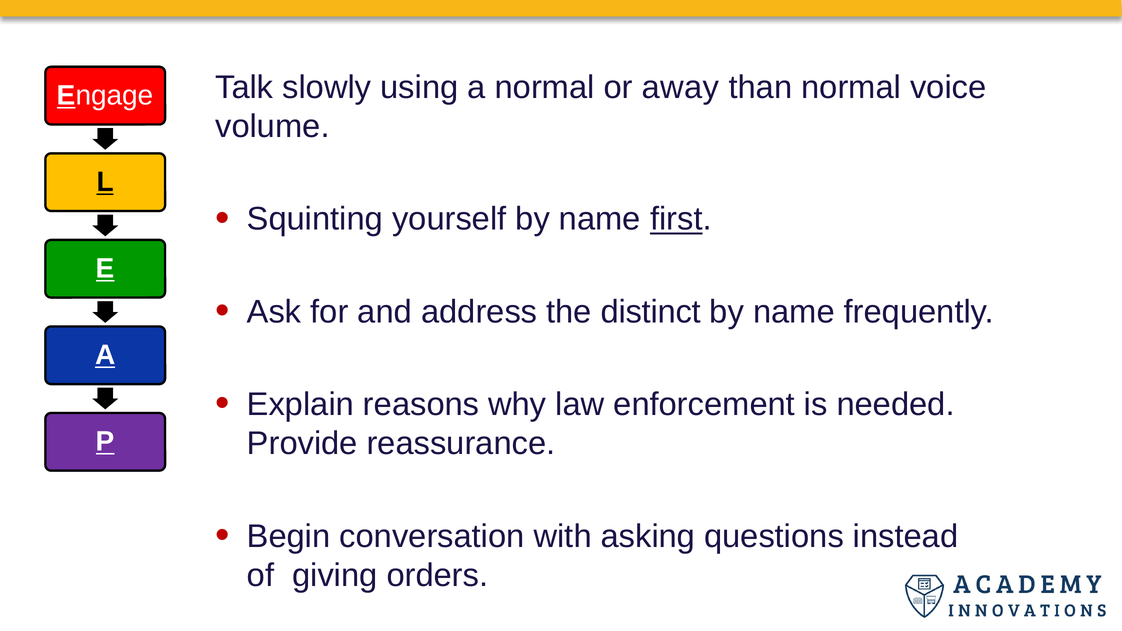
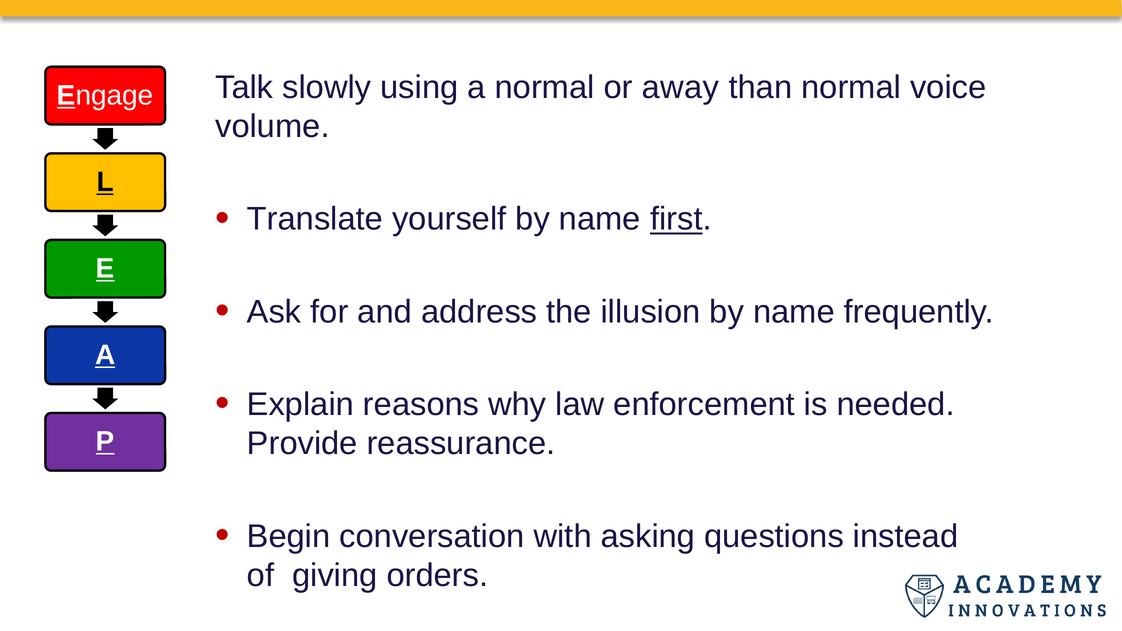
Squinting: Squinting -> Translate (315, 219)
distinct: distinct -> illusion (651, 312)
